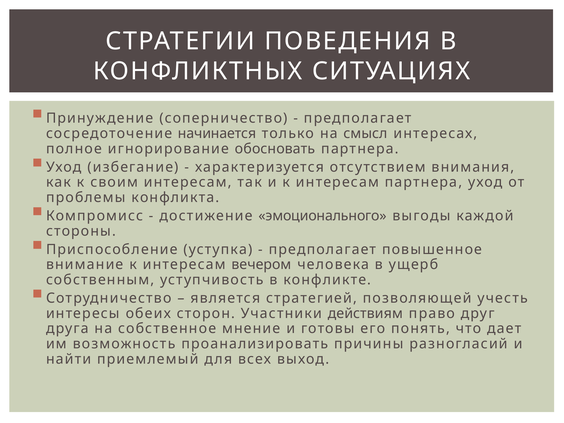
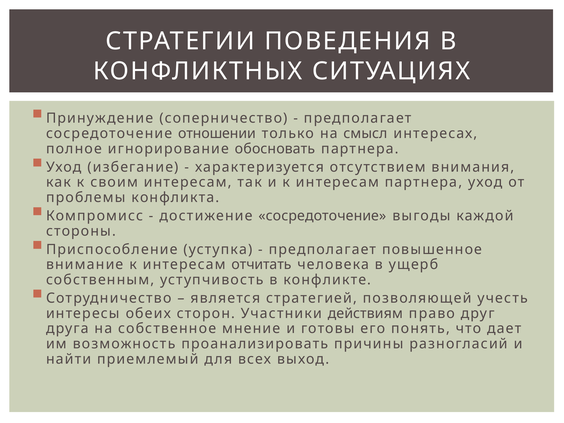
начинается: начинается -> отношении (217, 134)
достижение эмоционального: эмоционального -> сосредоточение (322, 216)
вечером: вечером -> отчитать (262, 265)
